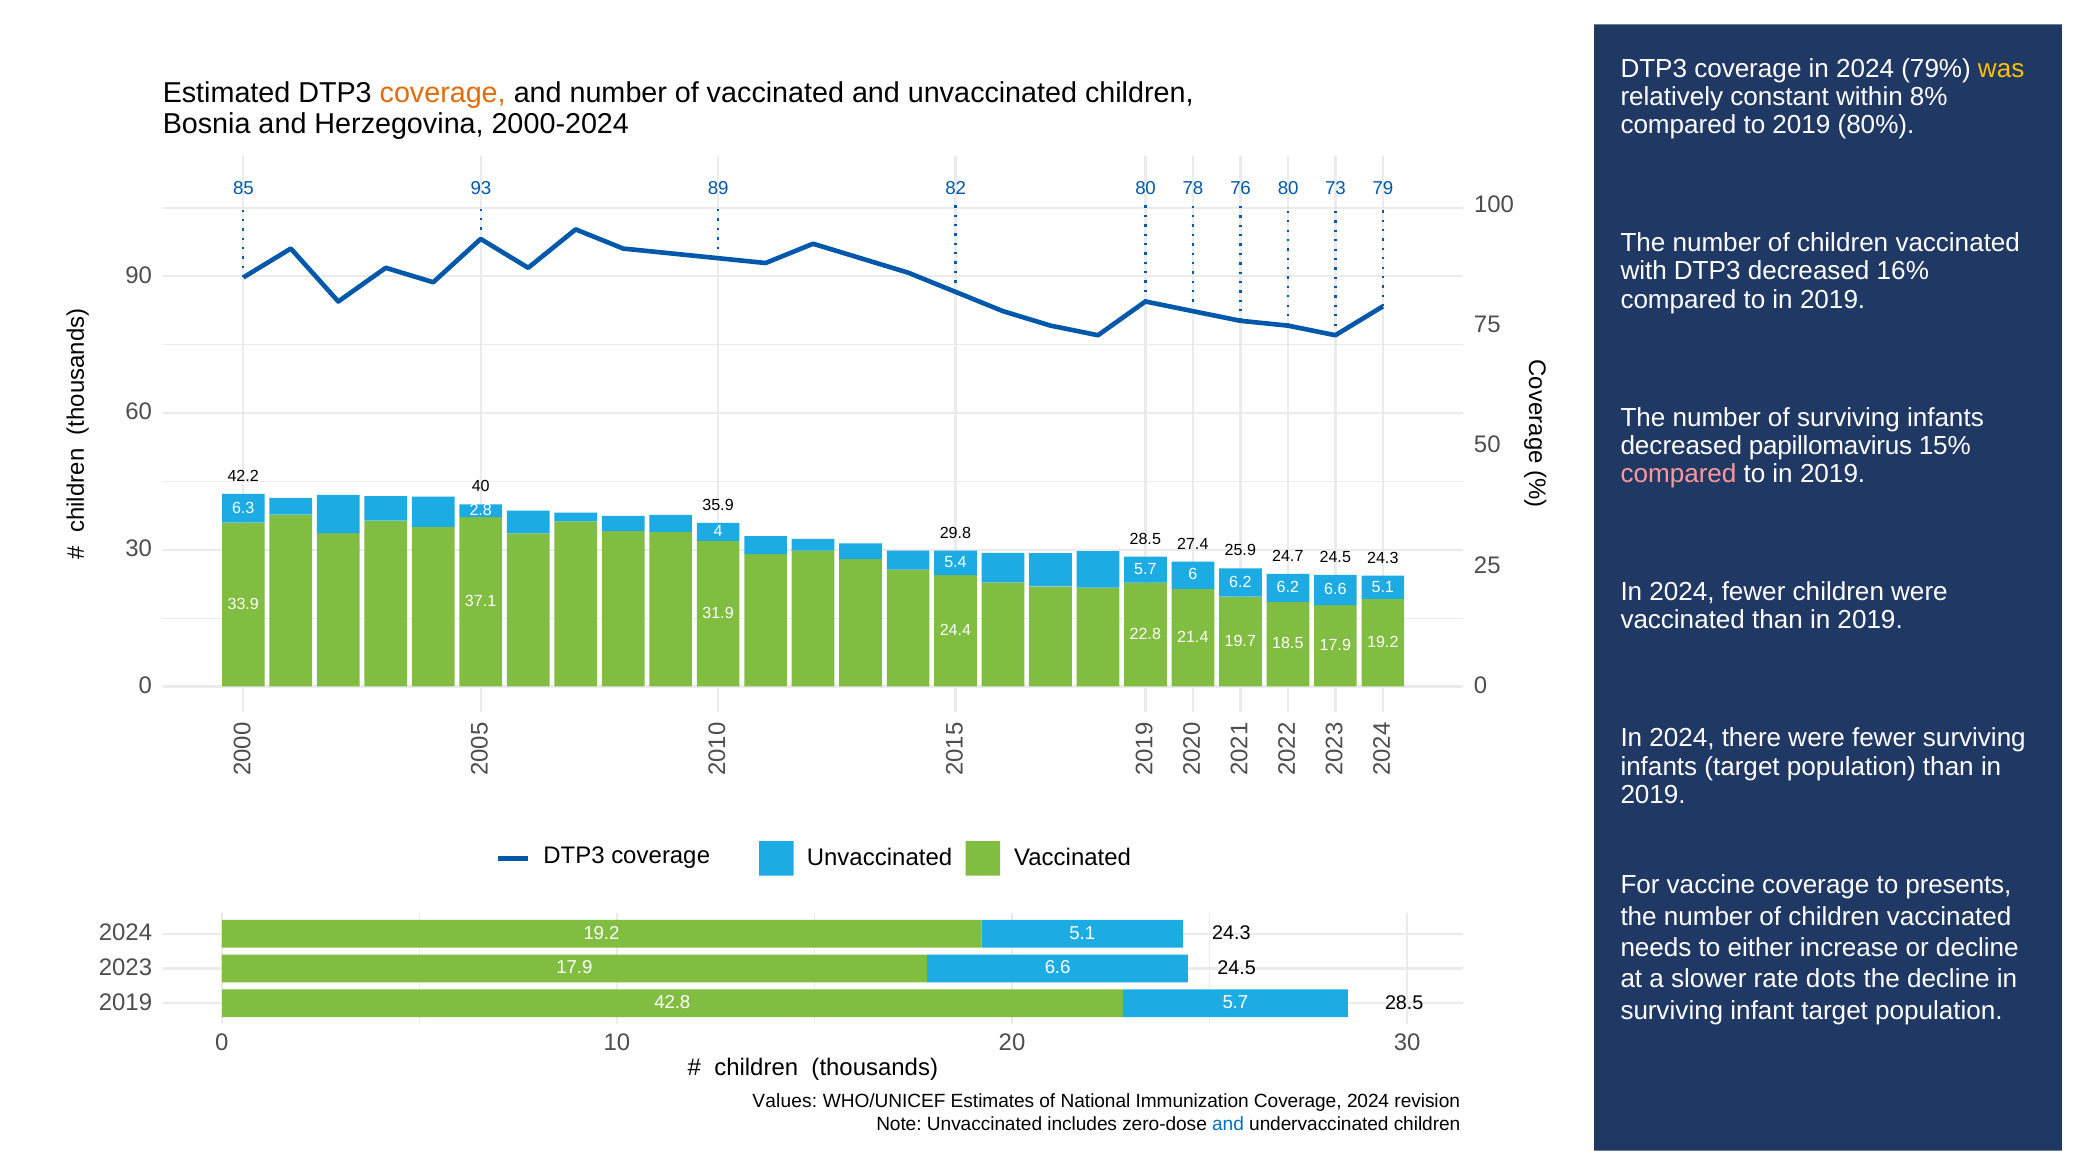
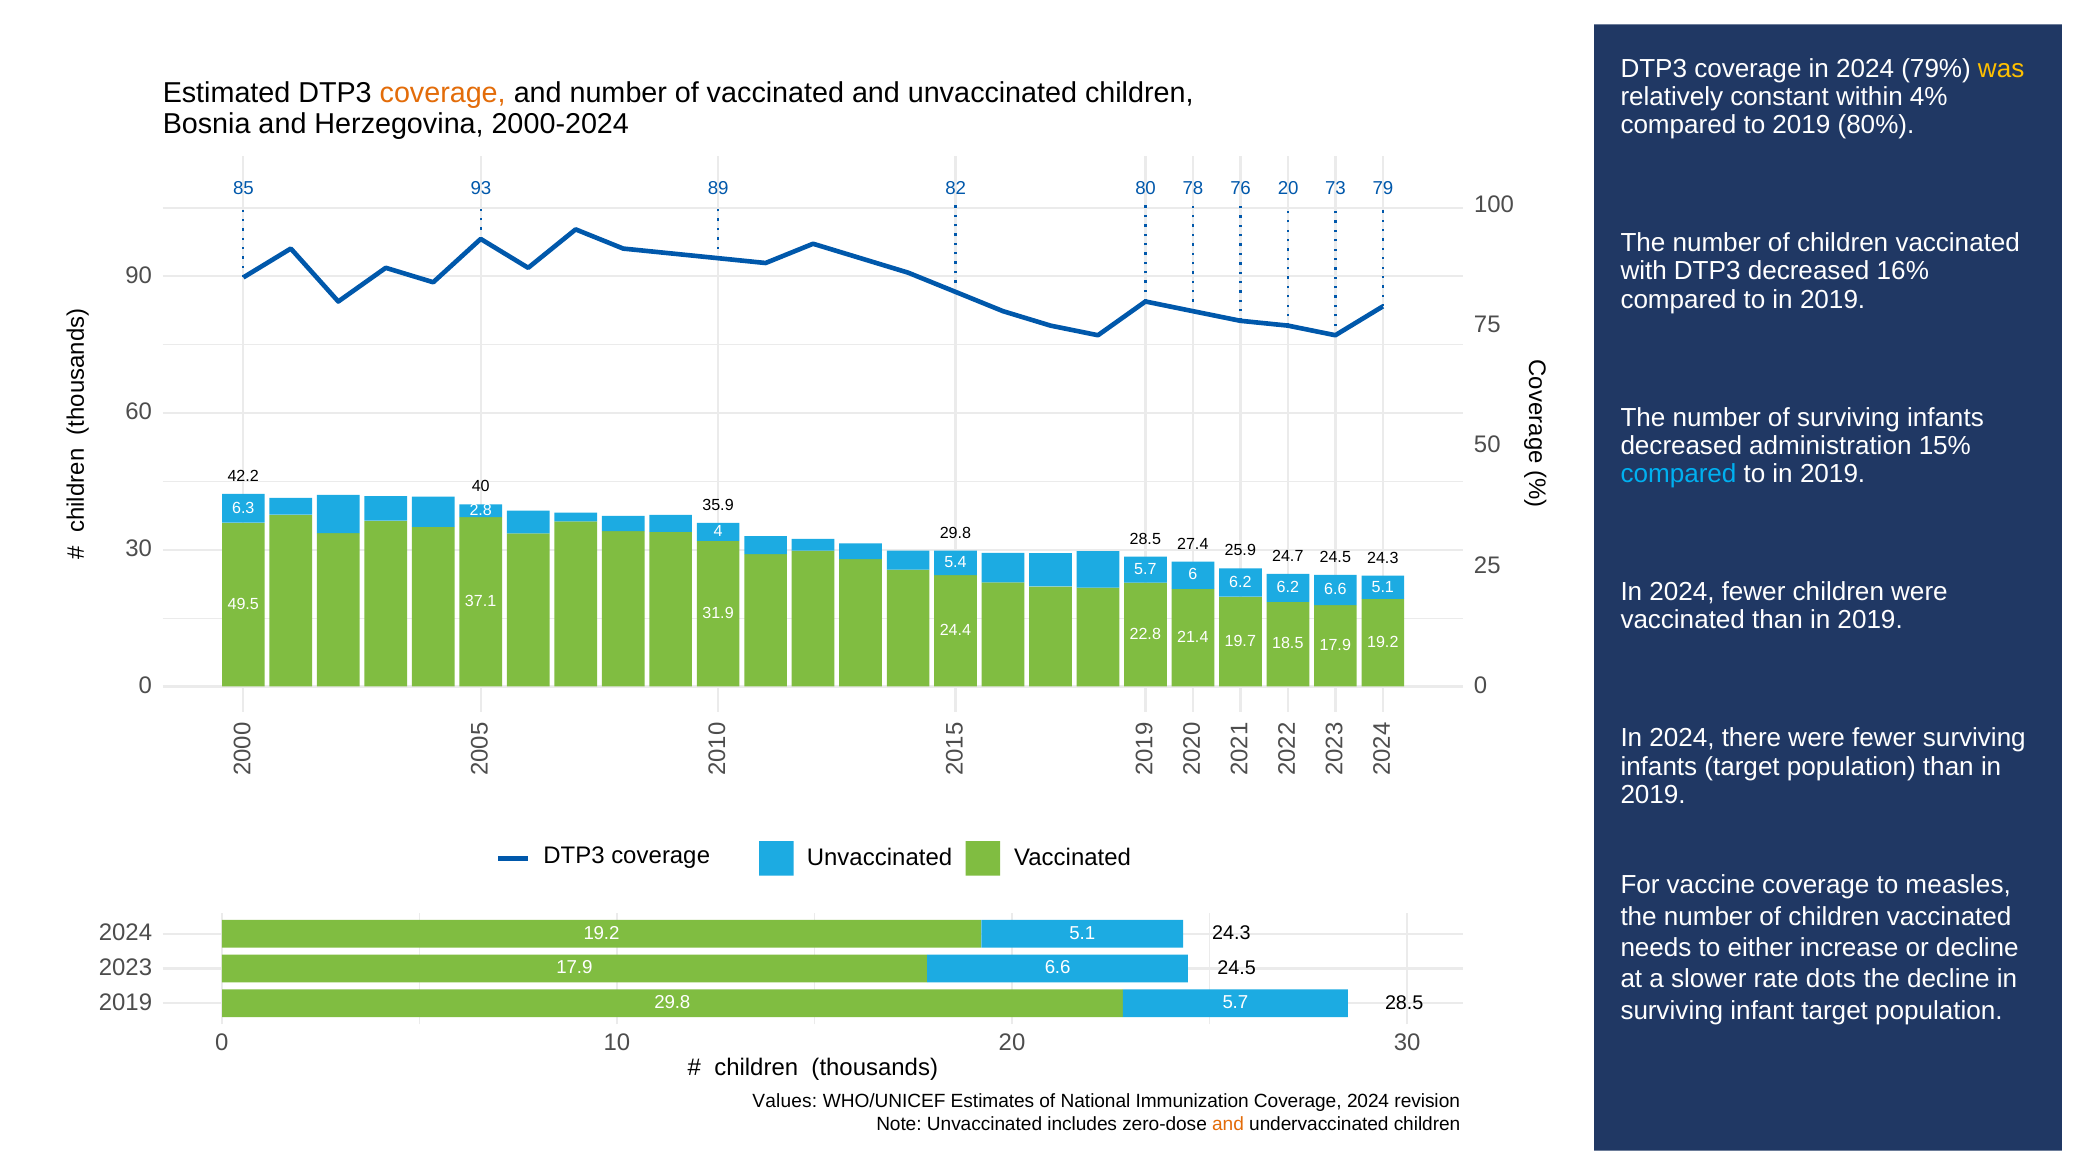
8%: 8% -> 4% (1929, 97)
76 80: 80 -> 20 (1288, 188)
papillomavirus: papillomavirus -> administration (1830, 446)
compared colour: pink -> light blue (1678, 474)
33.9: 33.9 -> 49.5 (243, 604)
presents: presents -> measles (1958, 885)
42.8: 42.8 -> 29.8 (672, 1002)
and colour: blue -> orange (1228, 1123)
